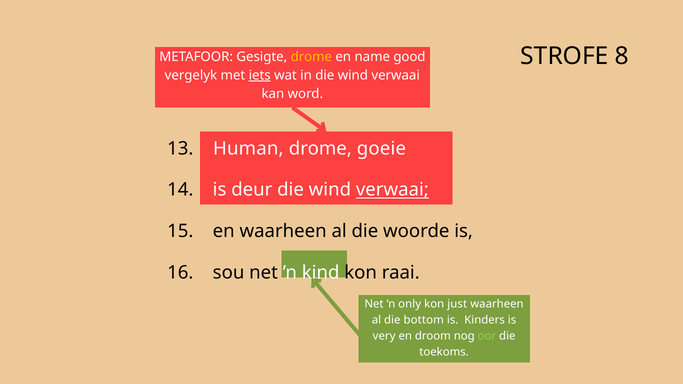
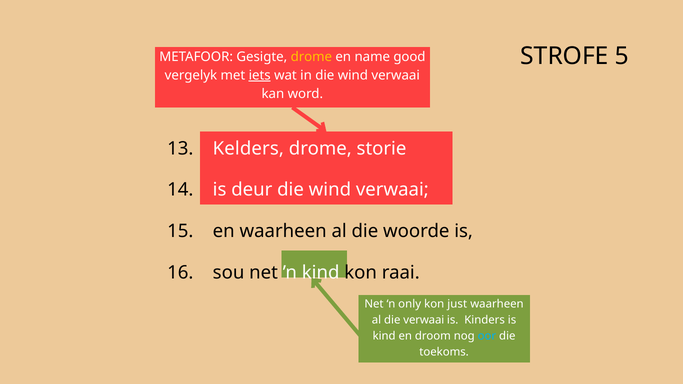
8: 8 -> 5 (622, 56)
Human: Human -> Kelders (248, 149)
goeie: goeie -> storie (381, 149)
verwaai underline: present -> none (392, 190)
die bottom: bottom -> verwaai (424, 320)
very: very -> kind (384, 336)
oor colour: light green -> light blue (487, 336)
